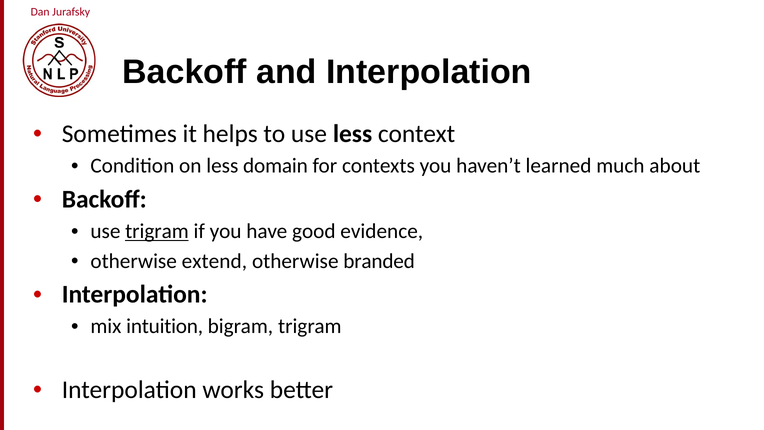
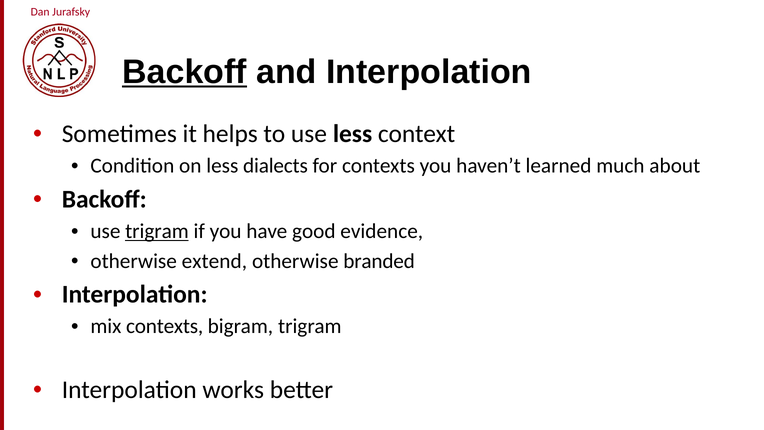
Backoff underline: none -> present (185, 72)
domain: domain -> dialects (275, 166)
mix intuition: intuition -> contexts (165, 326)
